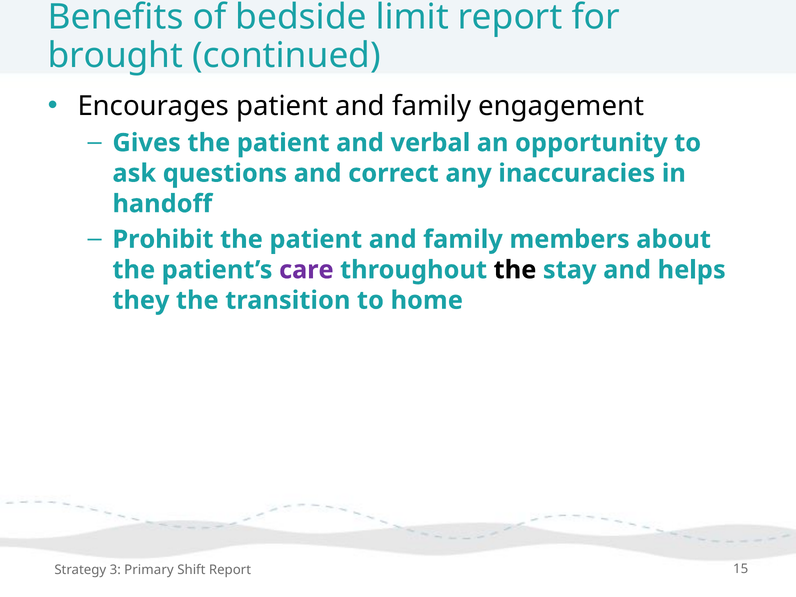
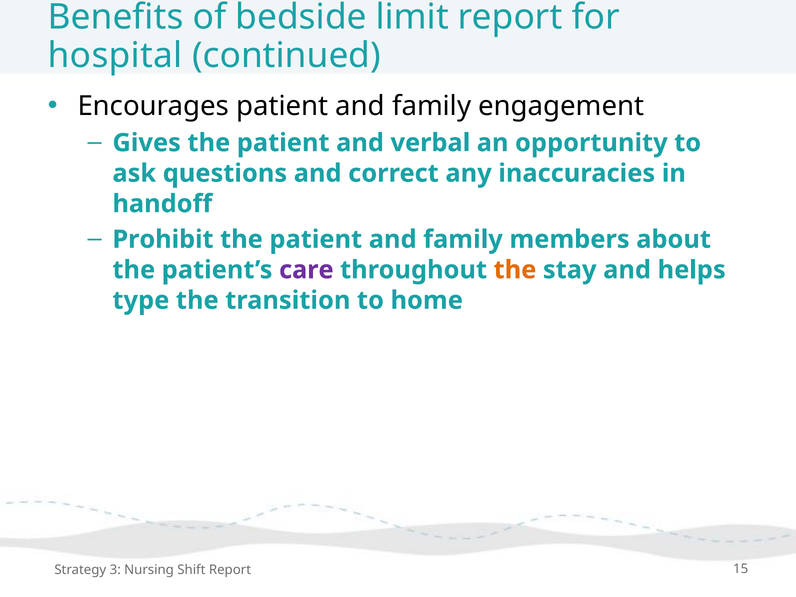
brought: brought -> hospital (115, 55)
the colour: black -> orange (515, 270)
they: they -> type (141, 300)
Primary: Primary -> Nursing (149, 570)
